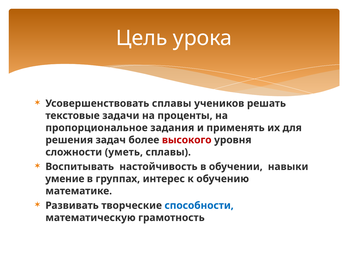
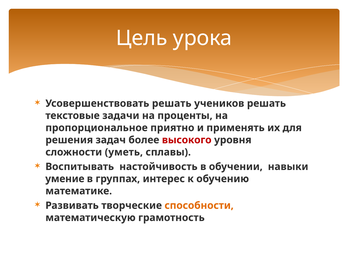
Усовершенствовать сплавы: сплавы -> решать (172, 103)
задания: задания -> приятно (172, 128)
способности colour: blue -> orange (199, 205)
